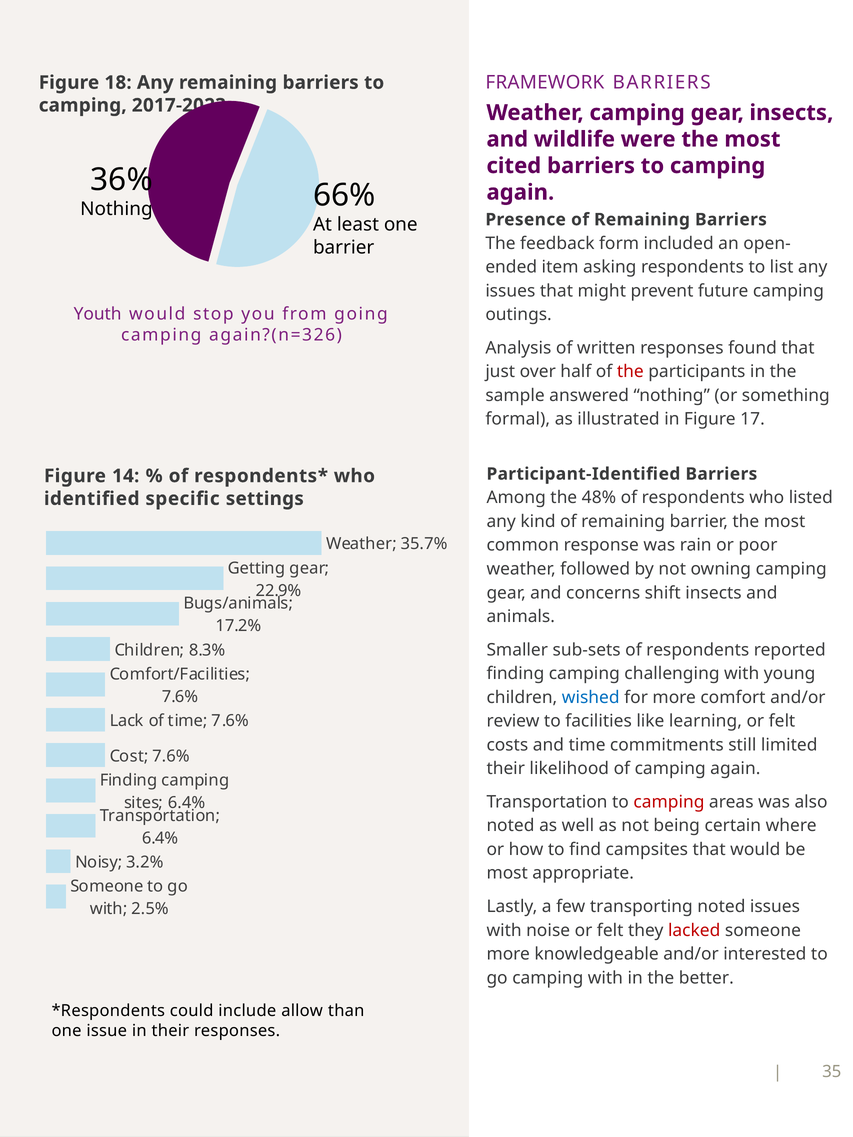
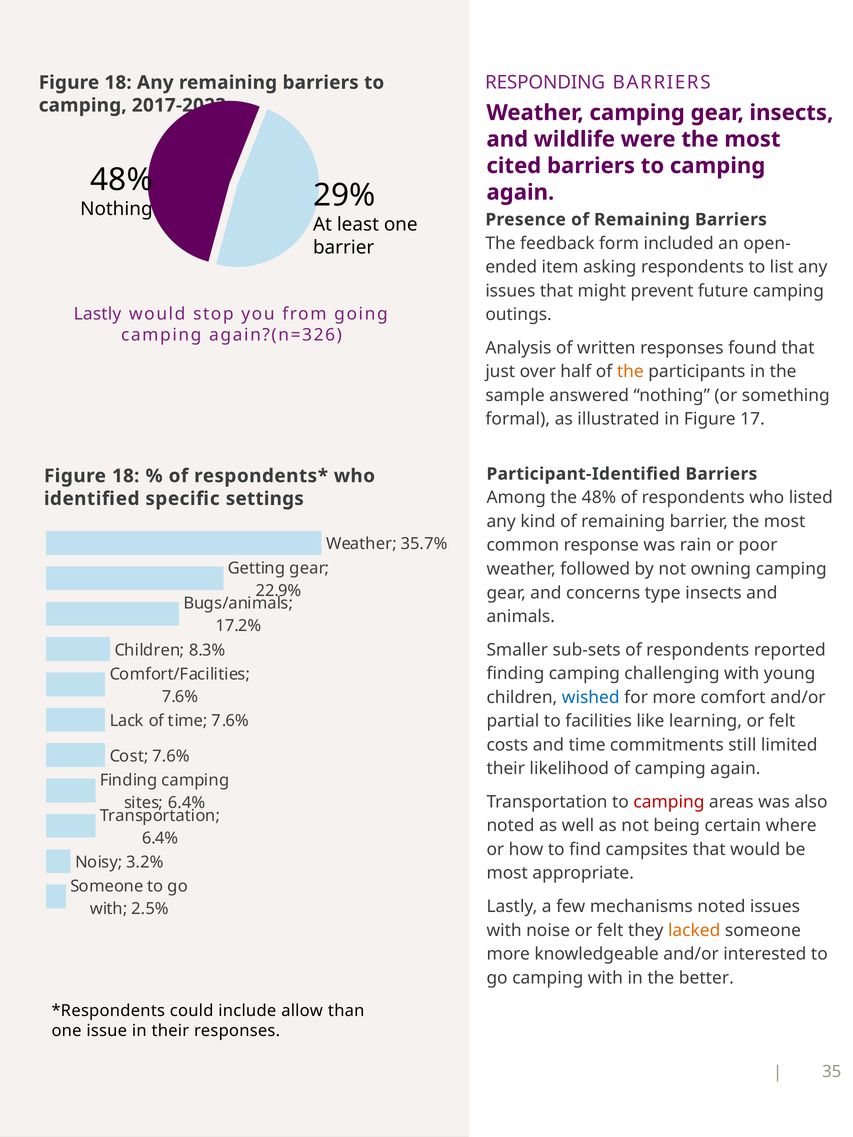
FRAMEWORK: FRAMEWORK -> RESPONDING (545, 82)
36%: 36% -> 48% (122, 180)
66%: 66% -> 29% (344, 195)
Youth: Youth -> Lastly (98, 314)
the colour: red -> orange (630, 372)
14: 14 -> 18 (126, 476)
shift: shift -> type (663, 593)
review: review -> partial (513, 721)
transporting: transporting -> mechanisms (641, 907)
lacked colour: red -> orange (694, 931)
